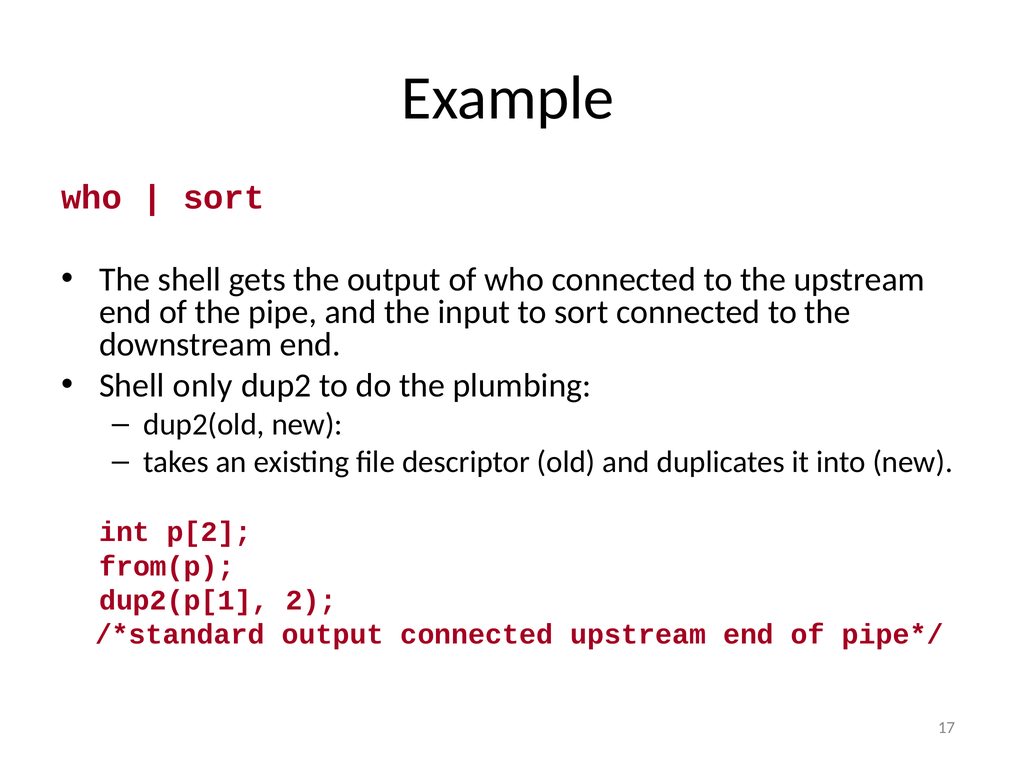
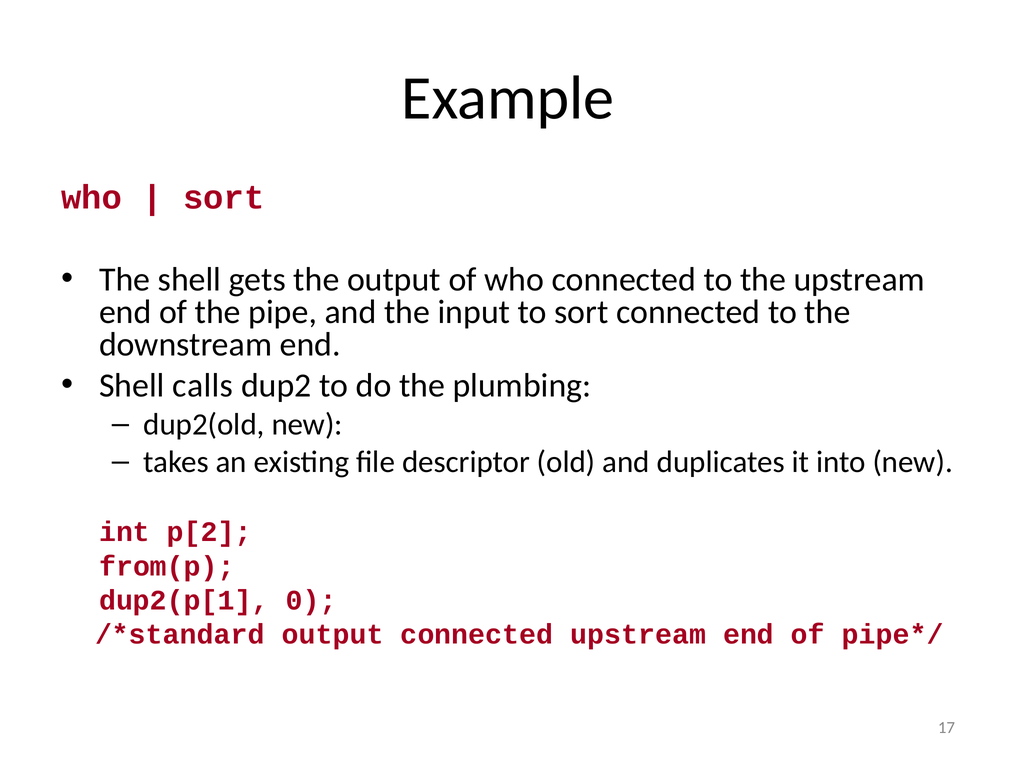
only: only -> calls (203, 386)
2: 2 -> 0 (311, 600)
